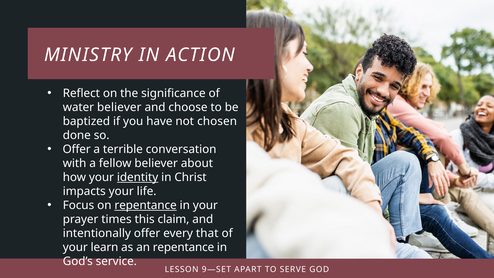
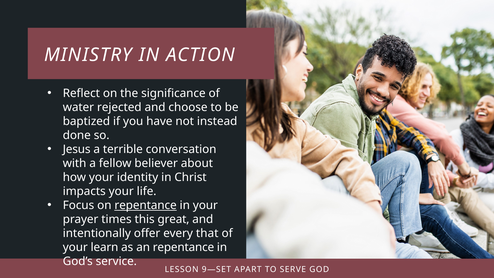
water believer: believer -> rejected (119, 107)
chosen: chosen -> instead (217, 121)
Offer: Offer -> Jesus (77, 149)
identity underline: present -> none (138, 177)
claim: claim -> great (174, 219)
